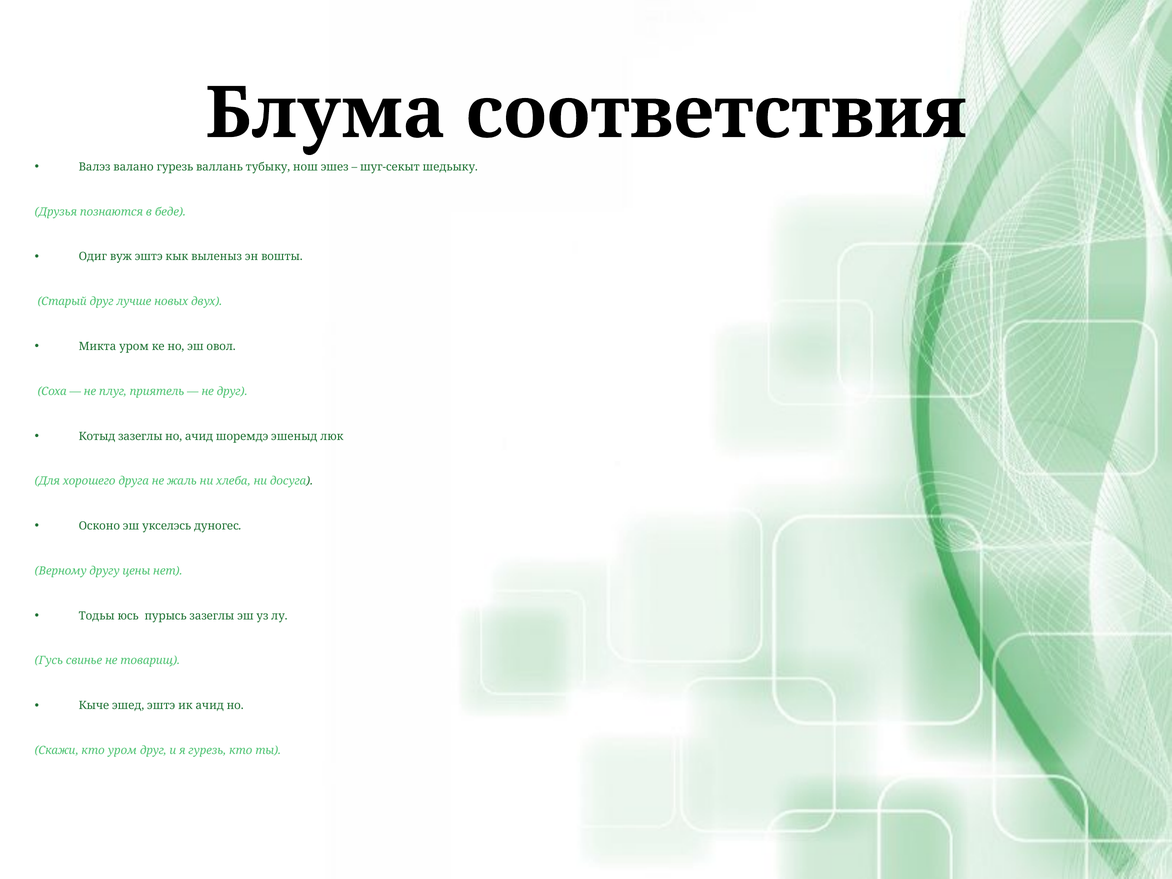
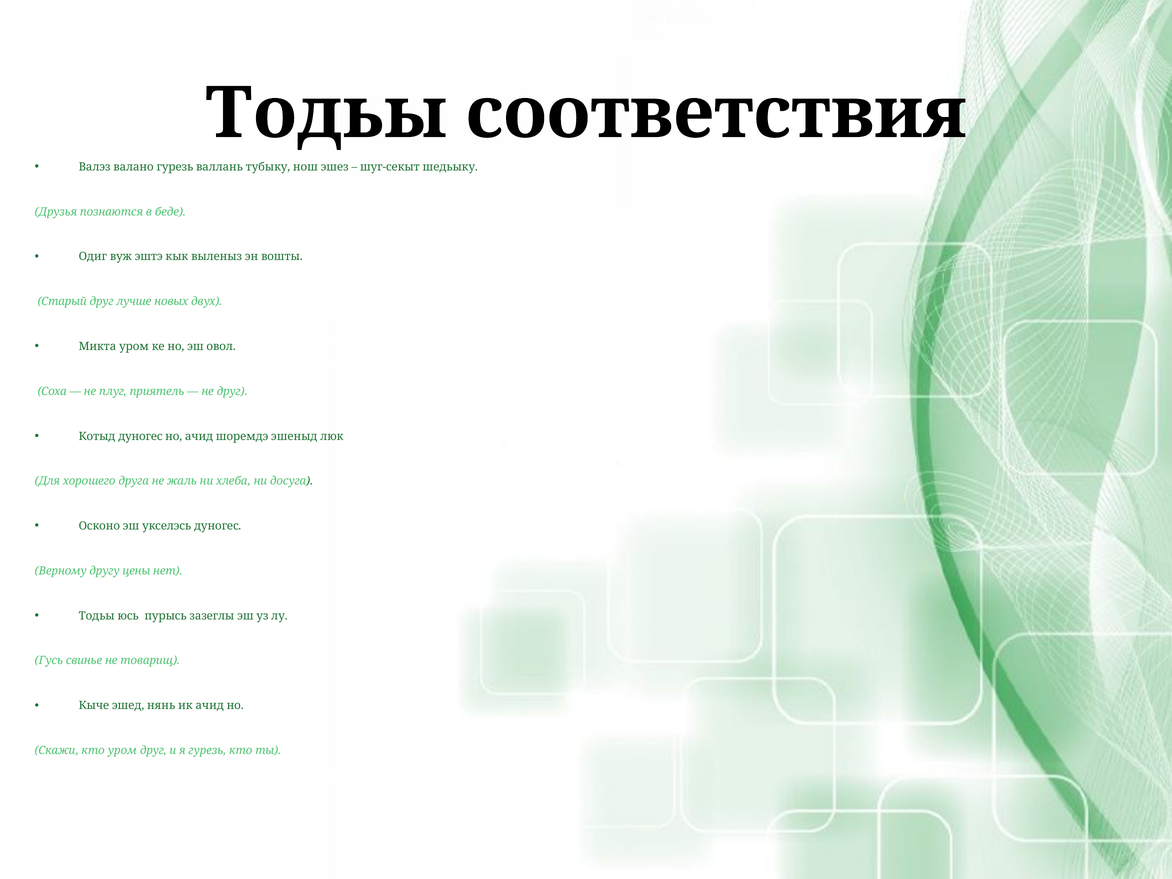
Блума: Блума -> Тодьы (326, 113)
Котыд зазеглы: зазеглы -> дуногес (140, 436)
эшед эштэ: эштэ -> нянь (161, 706)
